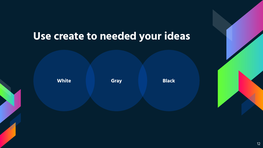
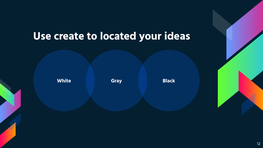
needed: needed -> located (118, 36)
